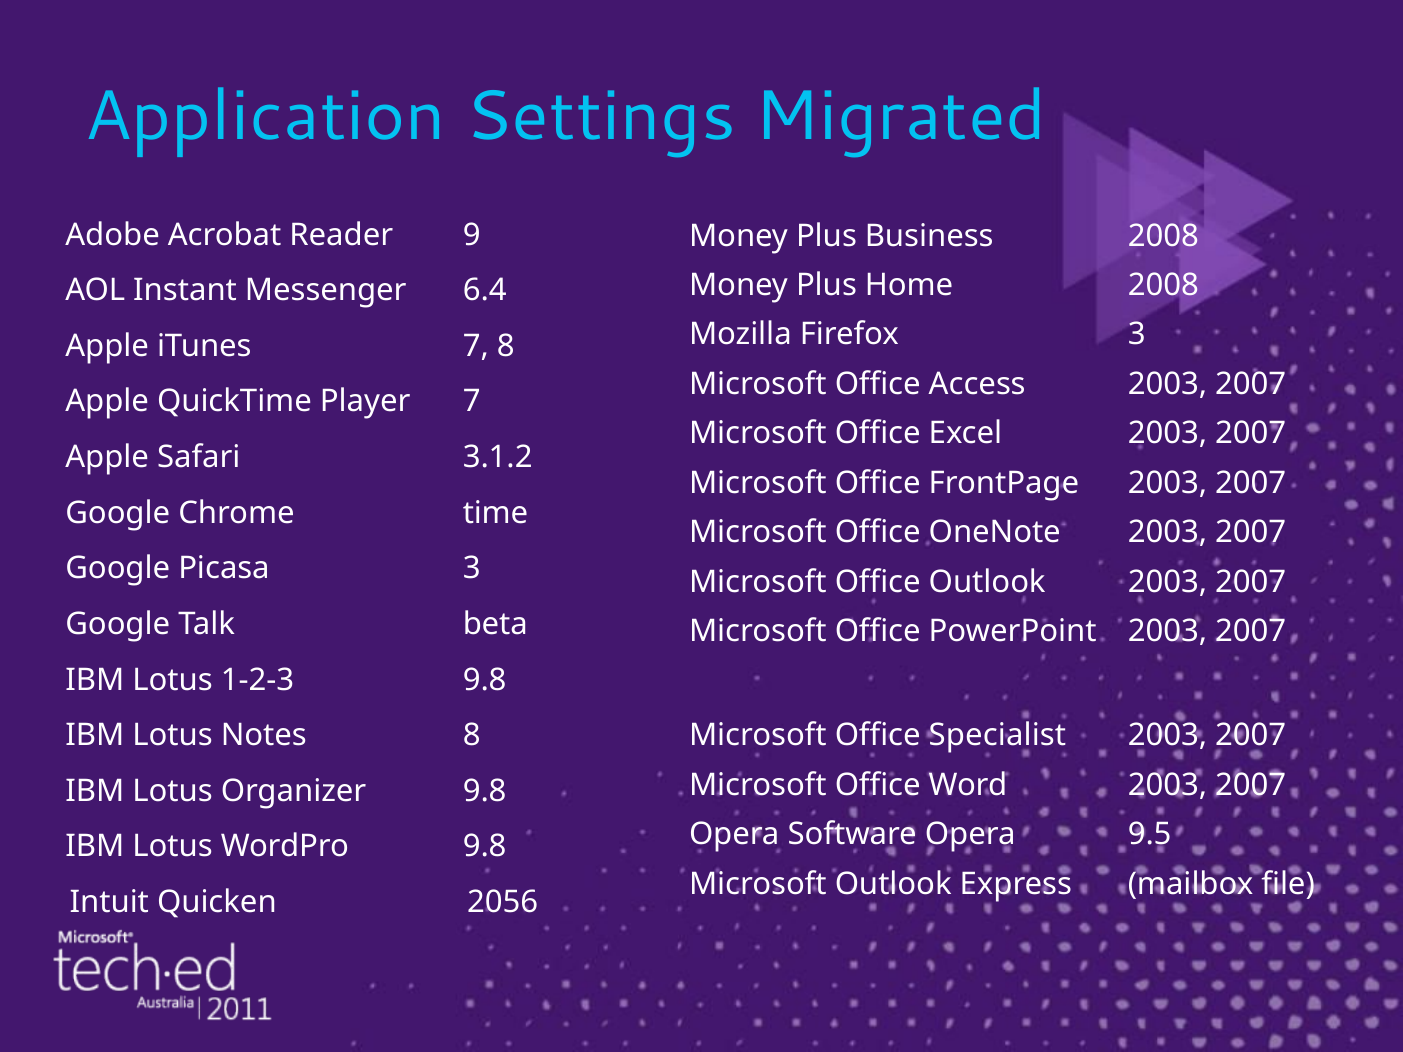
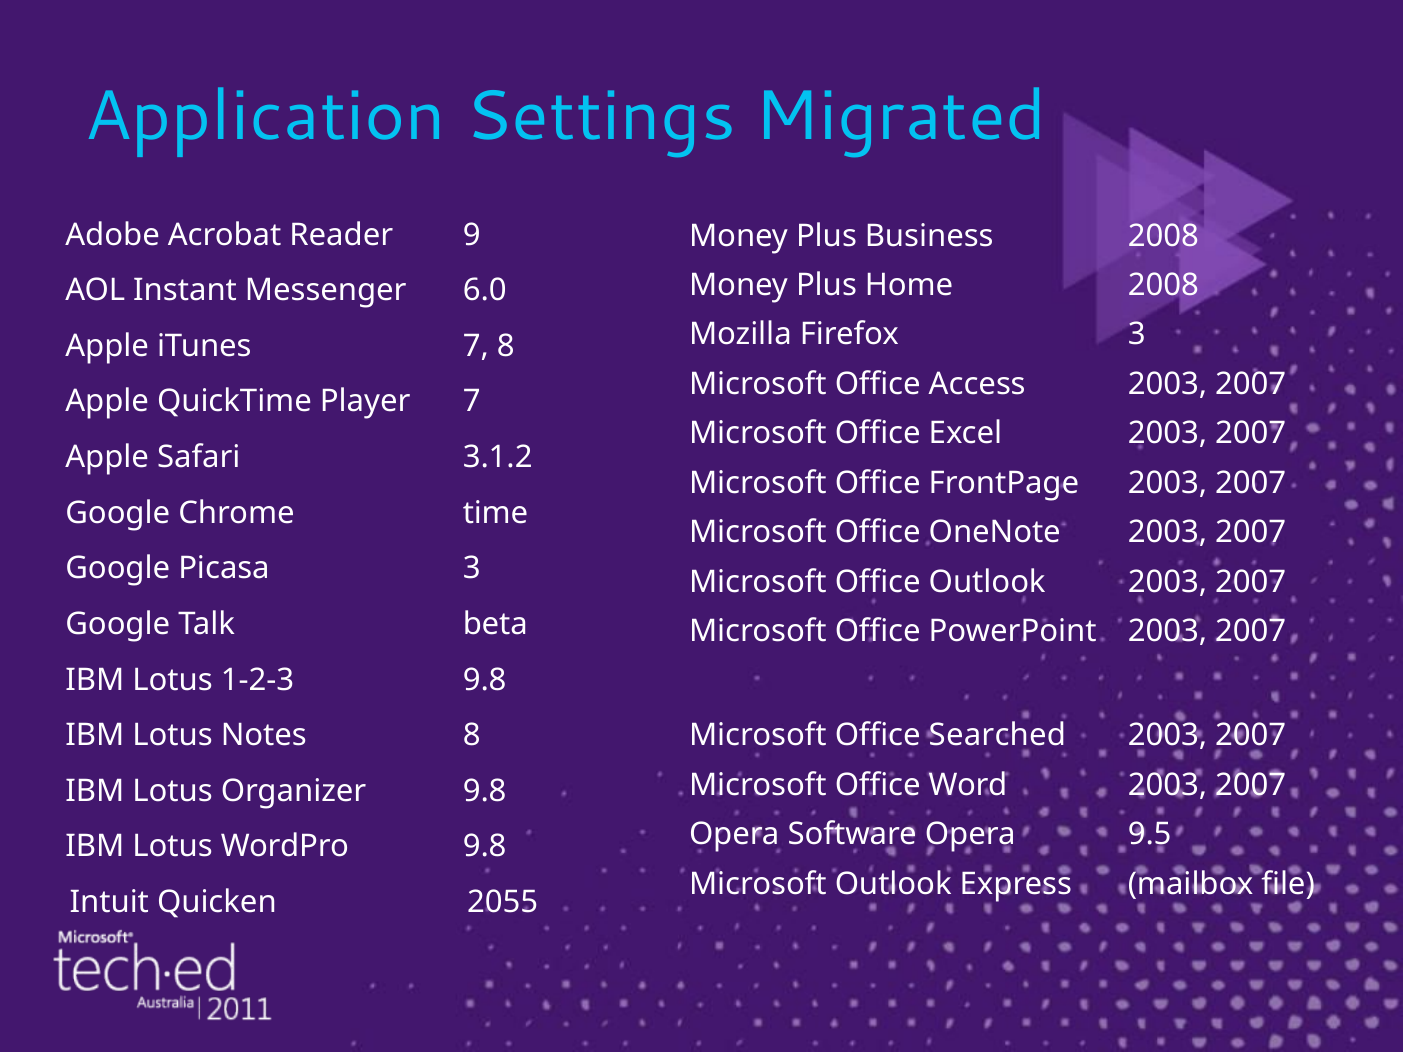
6.4: 6.4 -> 6.0 (485, 291)
Specialist: Specialist -> Searched (997, 736)
2056: 2056 -> 2055 (503, 902)
